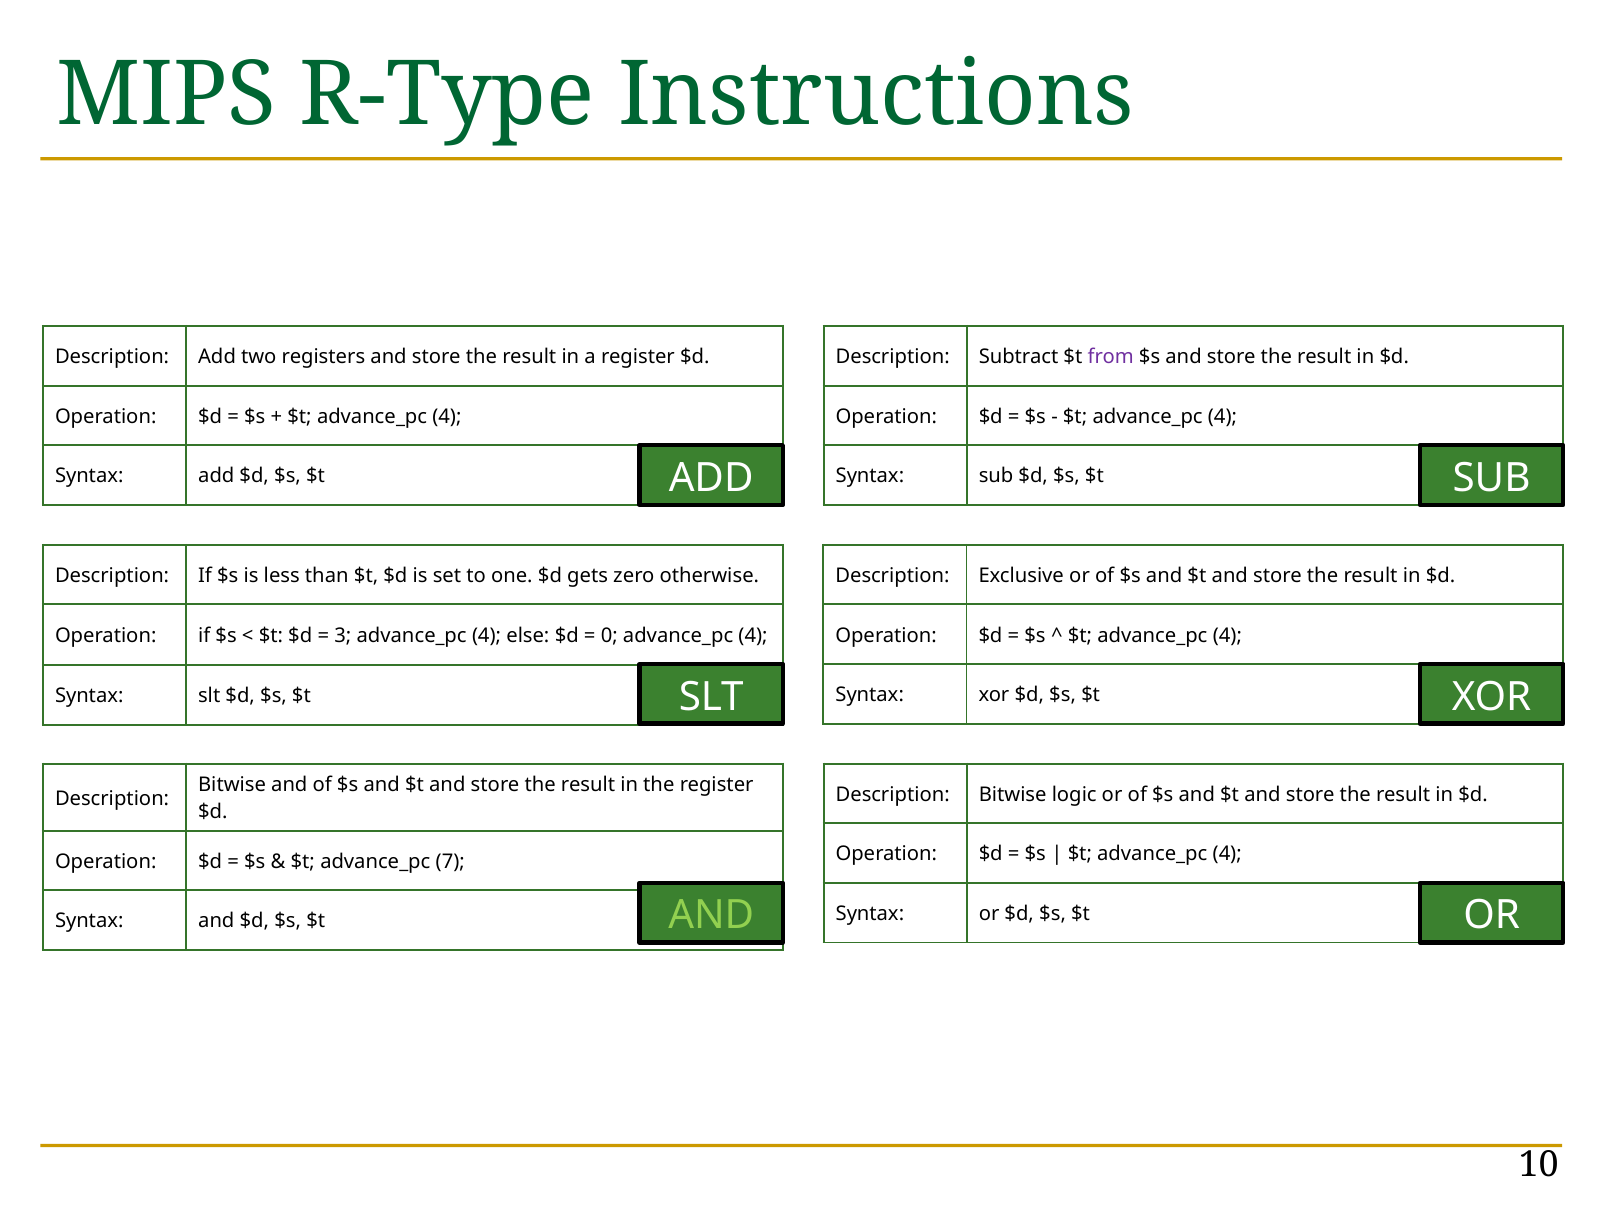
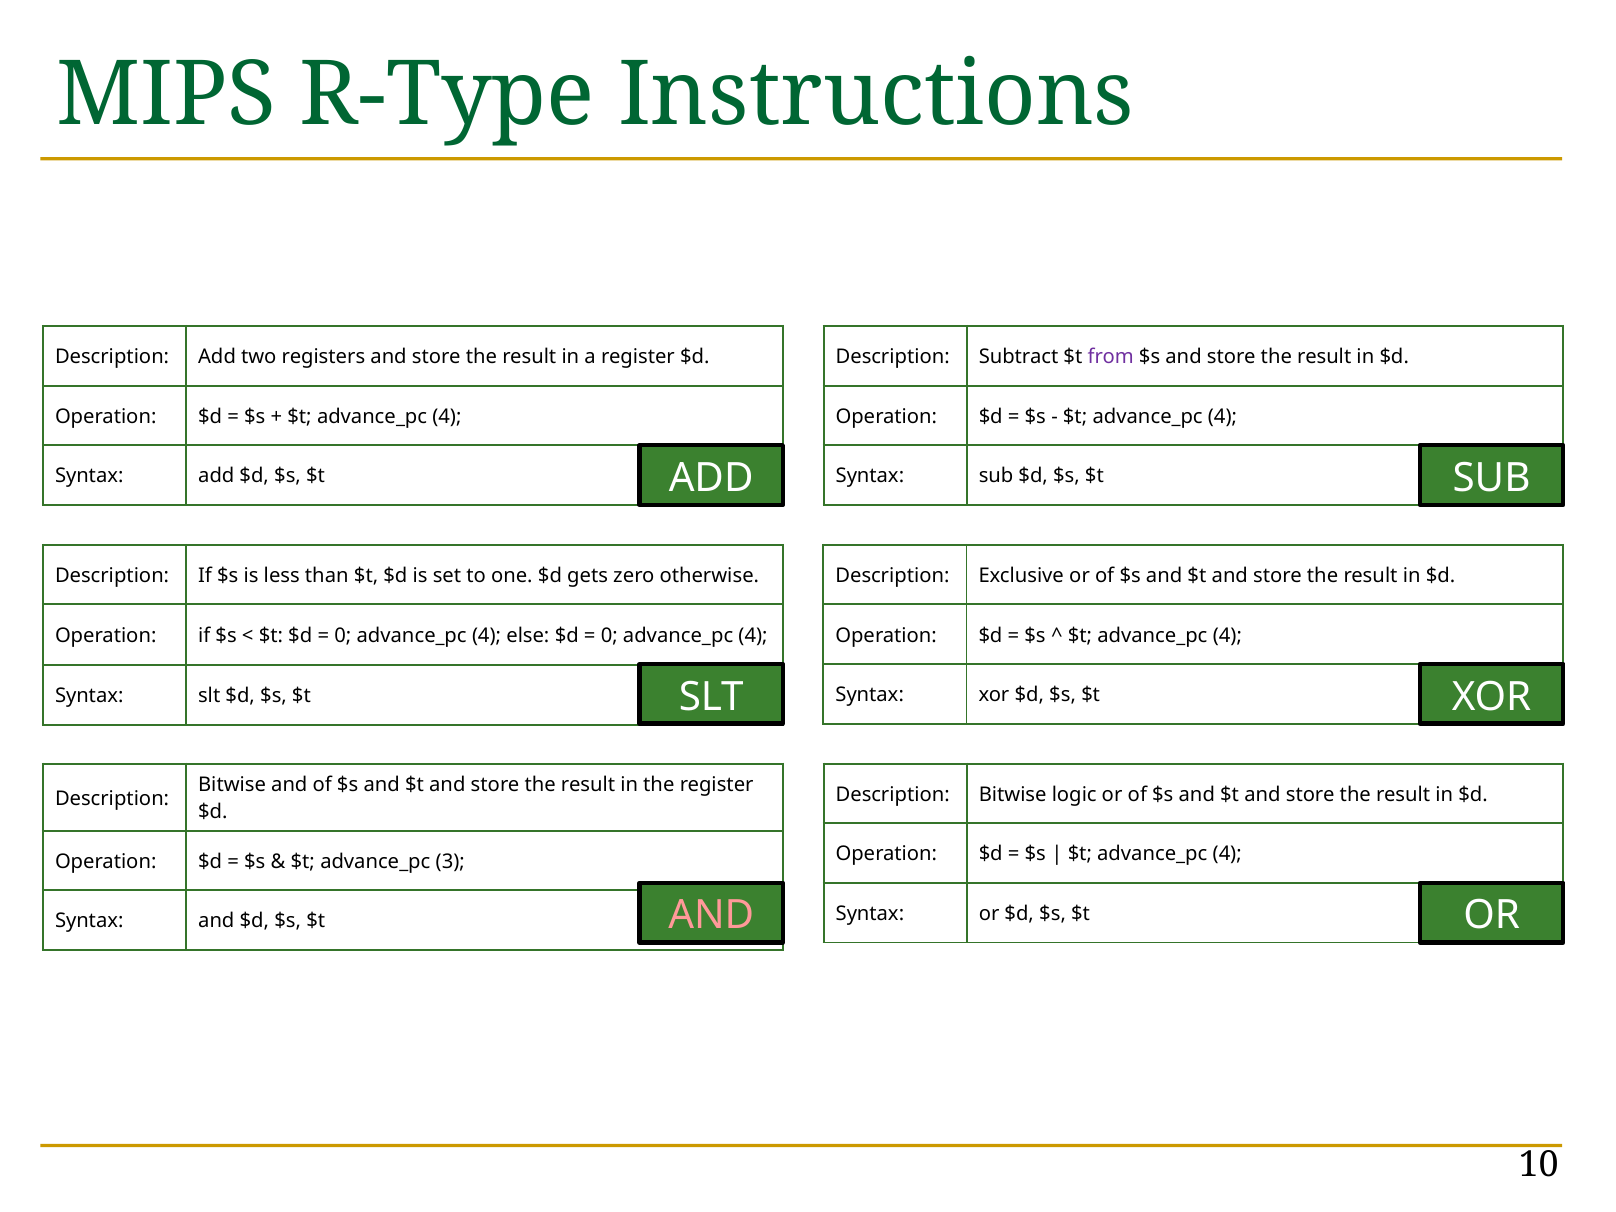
3: 3 -> 0 (343, 636)
7: 7 -> 3 (450, 862)
AND colour: light green -> pink (711, 916)
